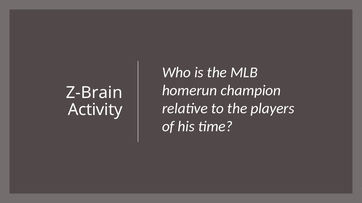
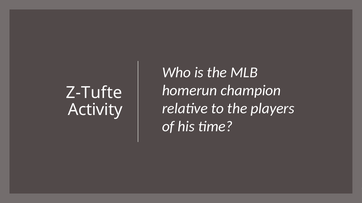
Z-Brain: Z-Brain -> Z-Tufte (94, 93)
